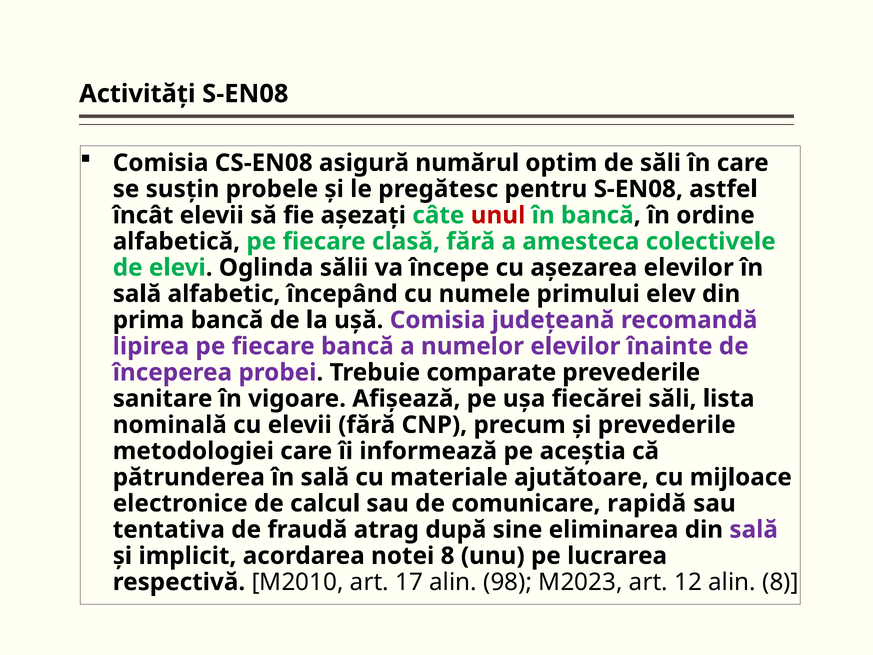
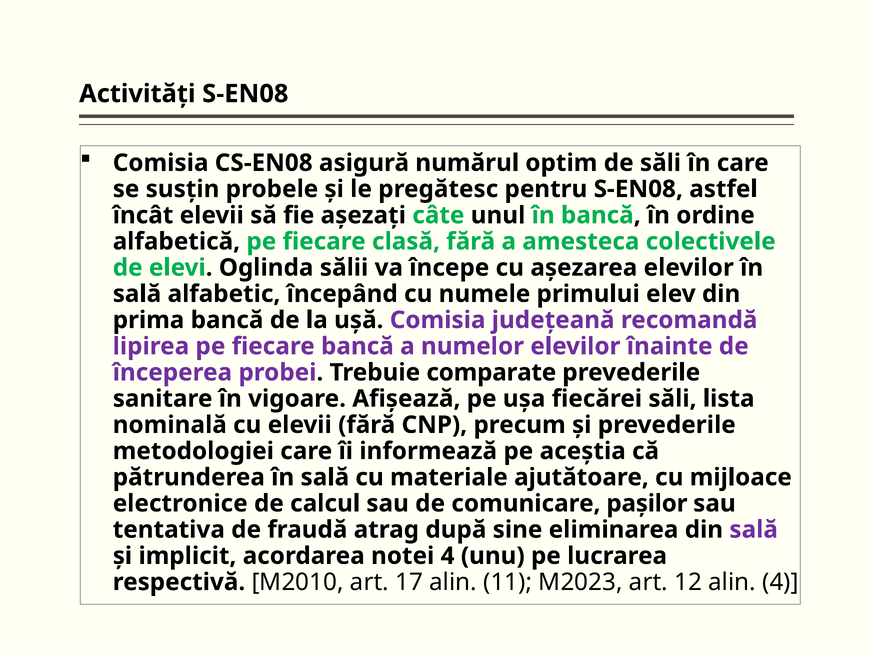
unul colour: red -> black (498, 215)
rapidă: rapidă -> paşilor (647, 503)
notei 8: 8 -> 4 (448, 556)
98: 98 -> 11 (508, 582)
alin 8: 8 -> 4 (780, 582)
